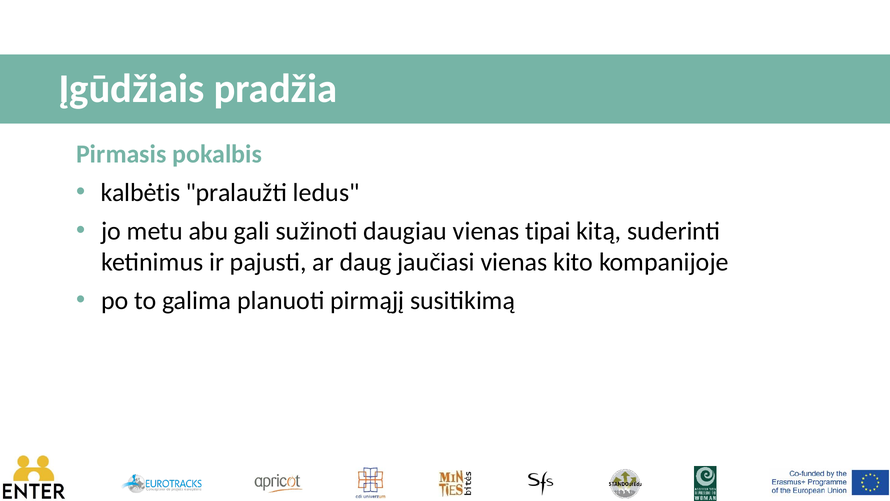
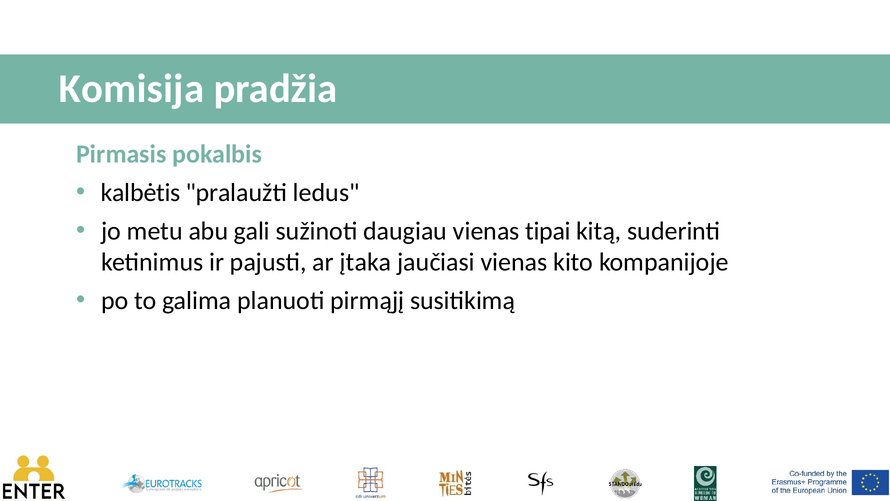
Įgūdžiais: Įgūdžiais -> Komisija (131, 89)
daug: daug -> įtaka (366, 262)
